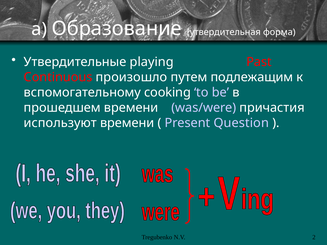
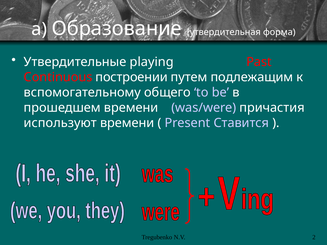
произошло: произошло -> построении (132, 77)
cooking: cooking -> общего (167, 92)
Question: Question -> Ставится (241, 123)
